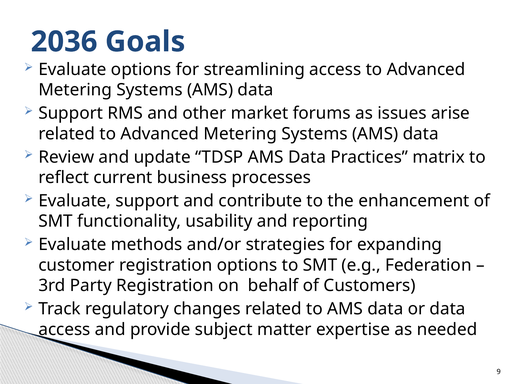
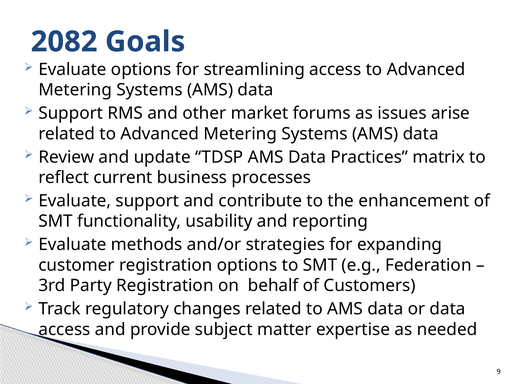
2036: 2036 -> 2082 (64, 42)
